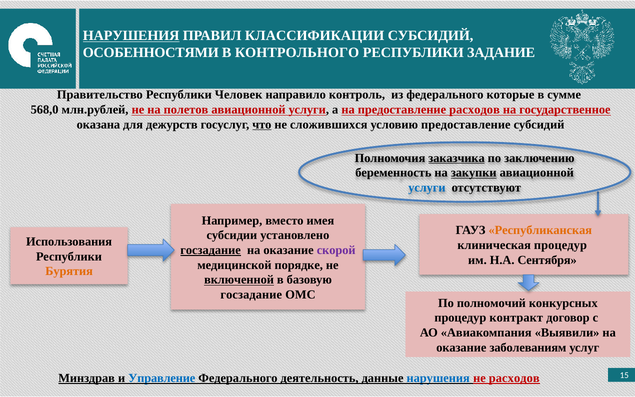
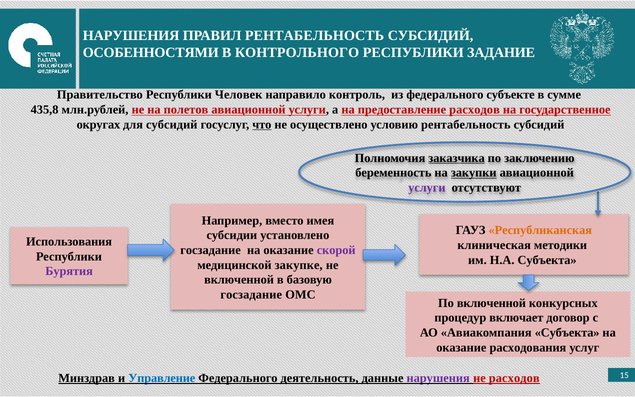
НАРУШЕНИЯ underline: present -> none (131, 36)
ПРАВИЛ КЛАССИФИКАЦИИ: КЛАССИФИКАЦИИ -> РЕНТАБЕЛЬНОСТЬ (315, 36)
которые: которые -> субъекте (511, 95)
568,0: 568,0 -> 435,8 (45, 110)
оказана: оказана -> округах (98, 124)
для дежурств: дежурств -> субсидий (172, 124)
сложившихся: сложившихся -> осуществлено (329, 124)
условию предоставление: предоставление -> рентабельность (466, 124)
услуги colour: blue -> purple (427, 188)
клиническая процедур: процедур -> методики (561, 245)
госзадание underline: present -> none (211, 250)
Н.А Сентября: Сентября -> Субъекта (547, 260)
порядке: порядке -> закупке (299, 265)
Бурятия colour: orange -> purple (69, 271)
включенной underline: present -> none (239, 280)
По полномочий: полномочий -> включенной (491, 303)
контракт: контракт -> включает (516, 318)
Авиакомпания Выявили: Выявили -> Субъекта (567, 332)
заболеваниям: заболеваниям -> расходования (528, 347)
нарушения colour: blue -> purple (438, 378)
